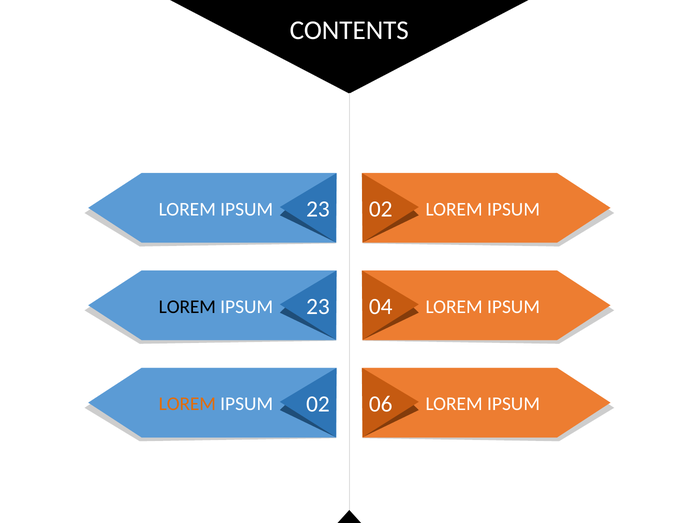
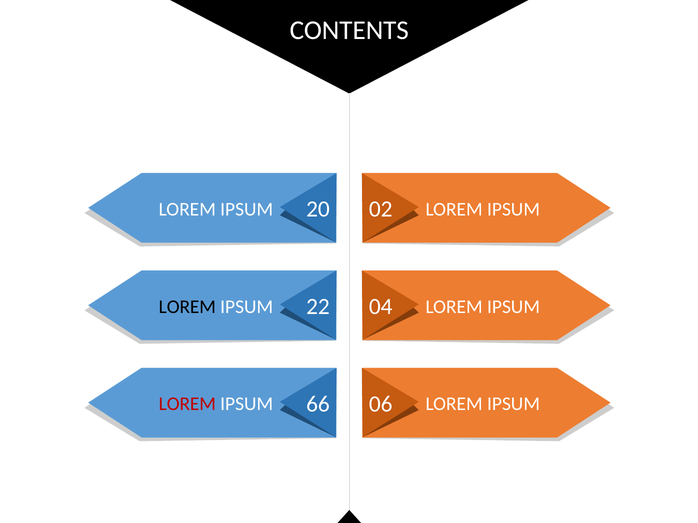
23: 23 -> 20 (318, 210)
23: 23 -> 22 (318, 307)
LOREM colour: orange -> red (187, 404)
02: 02 -> 66 (318, 404)
